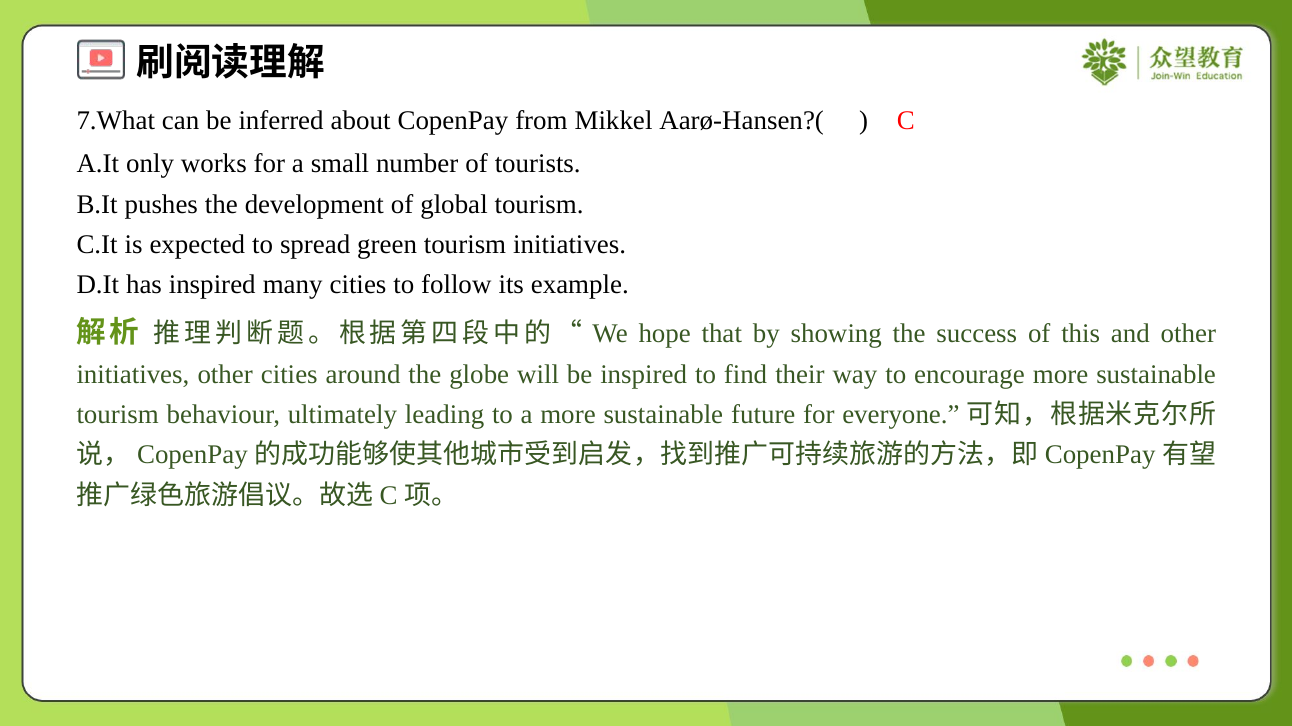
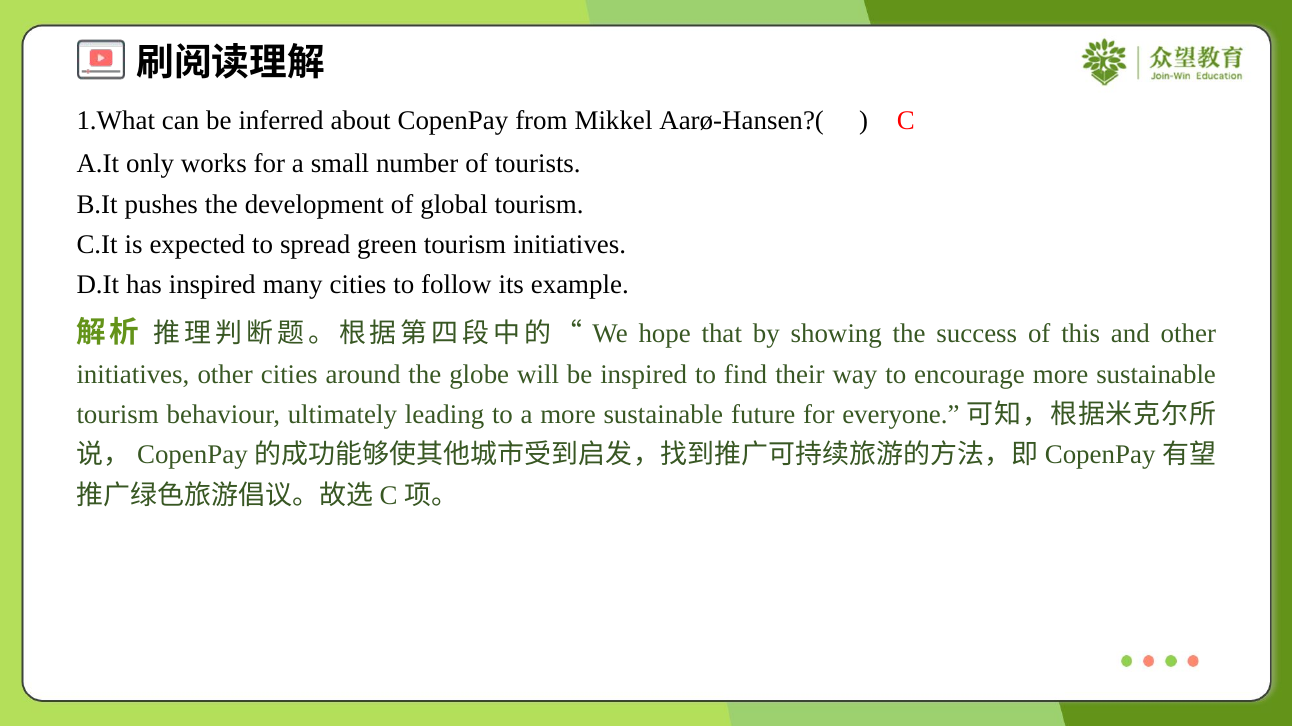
7.What: 7.What -> 1.What (116, 121)
